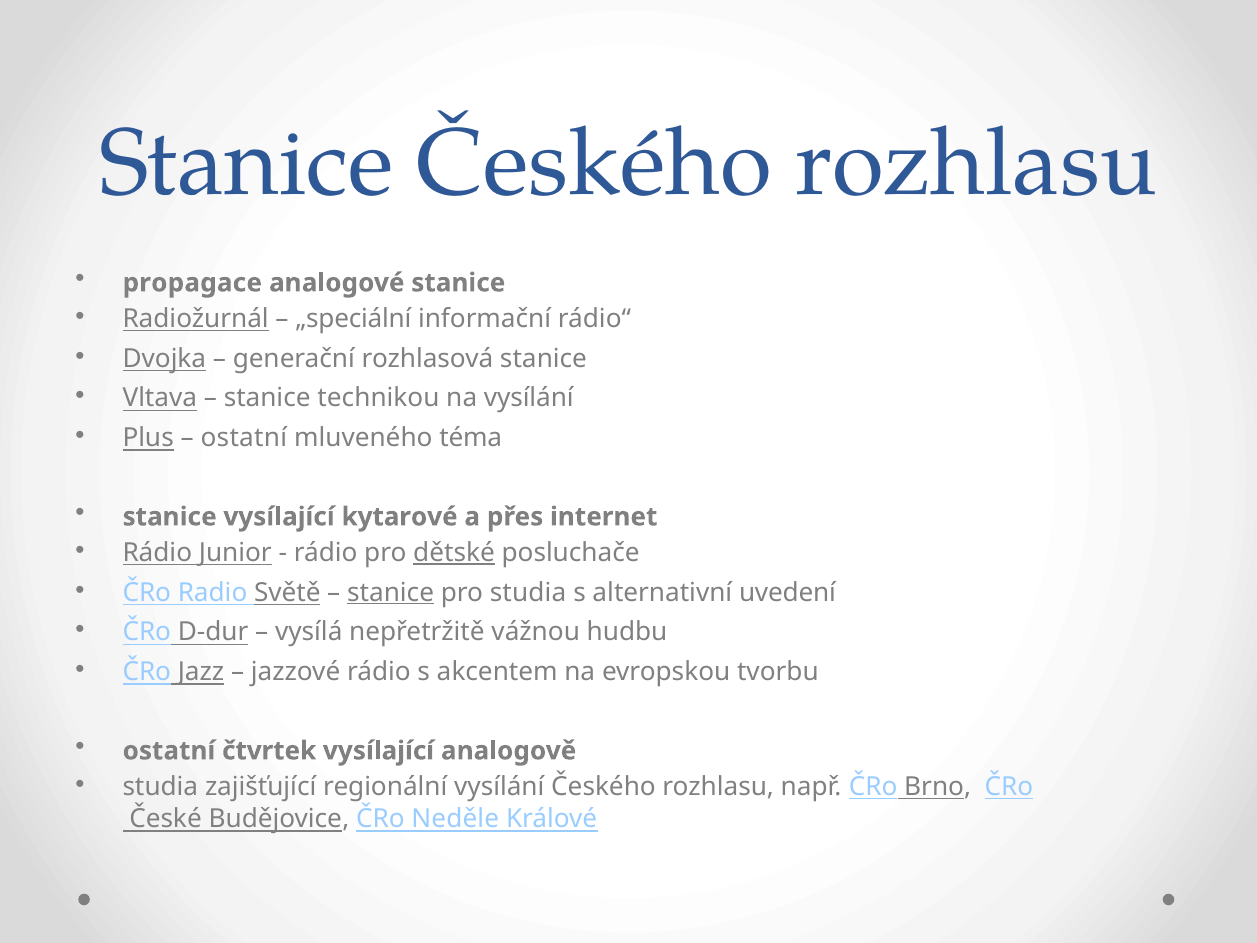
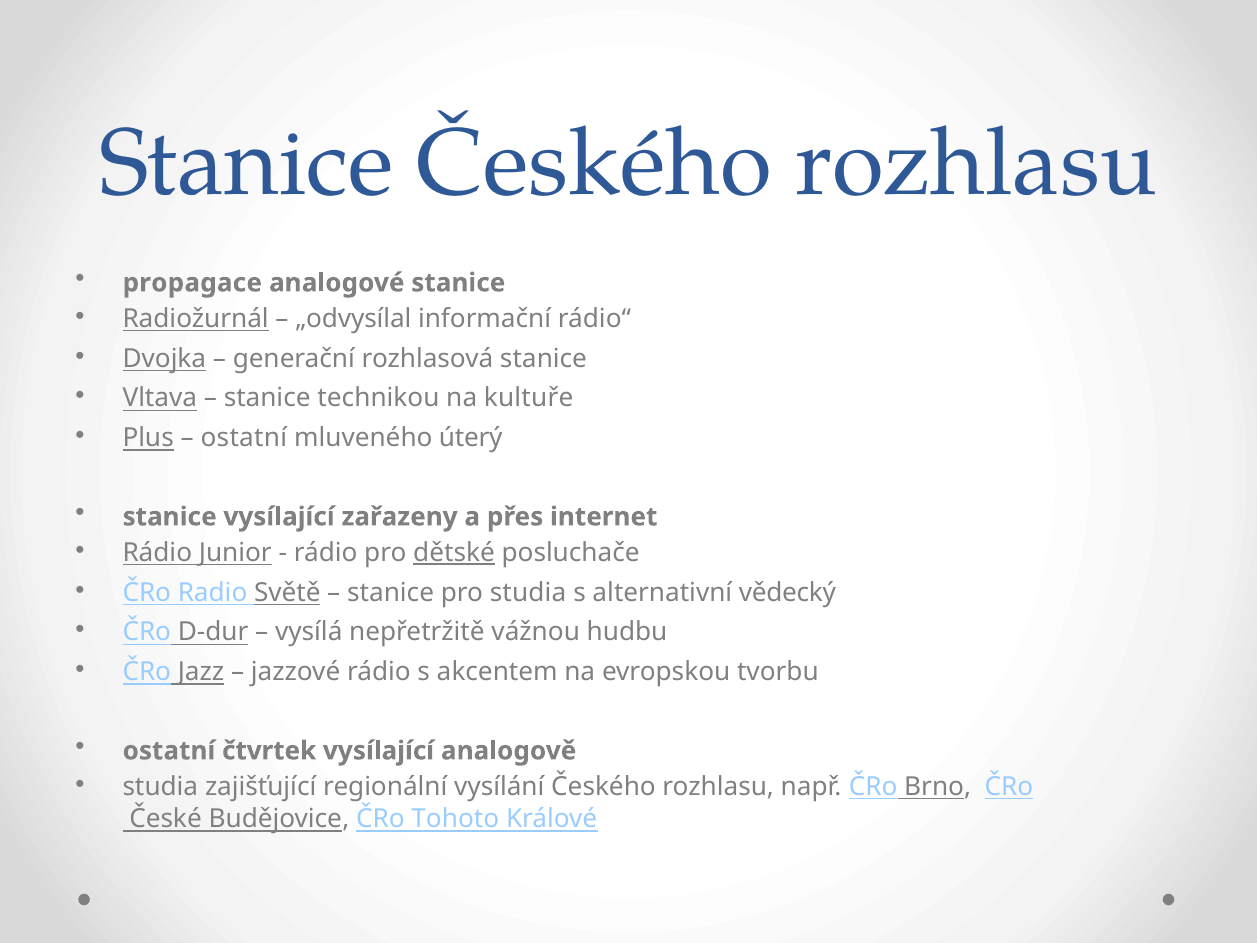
„speciální: „speciální -> „odvysílal (353, 319)
na vysílání: vysílání -> kultuře (529, 398)
téma: téma -> úterý (471, 438)
kytarové: kytarové -> zařazeny (400, 517)
stanice underline: present -> none (391, 592)
uvedení: uvedení -> vědecký (787, 592)
Neděle: Neděle -> Tohoto (455, 819)
